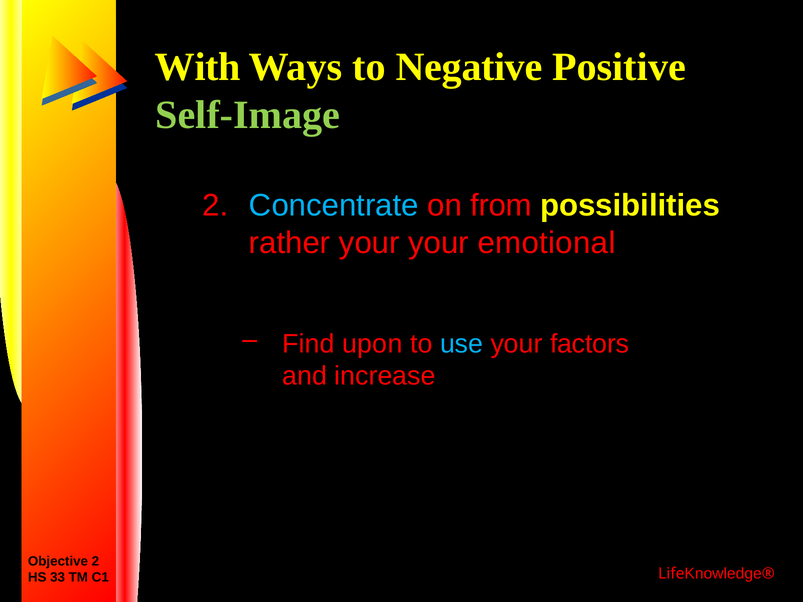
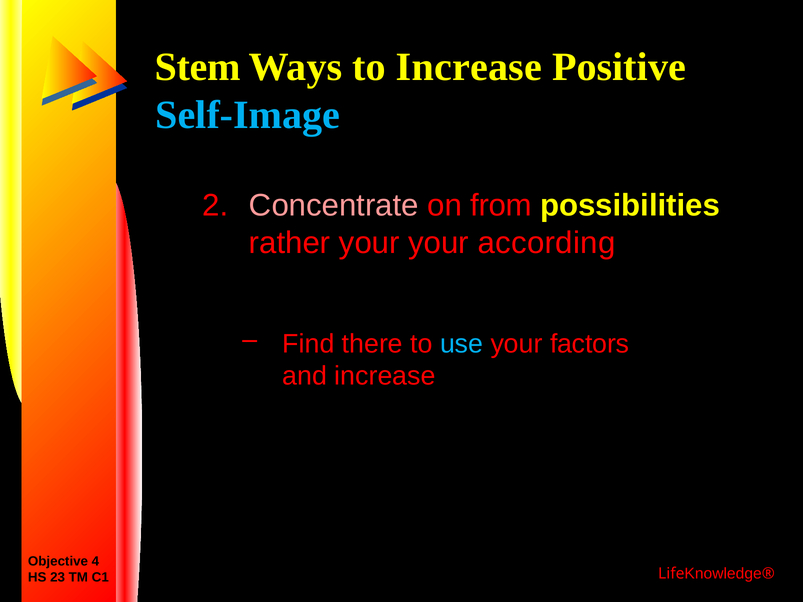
With: With -> Stem (198, 67)
to Negative: Negative -> Increase (469, 67)
Self-Image colour: light green -> light blue (248, 115)
Concentrate colour: light blue -> pink (334, 206)
emotional: emotional -> according (547, 243)
upon: upon -> there (372, 344)
Objective 2: 2 -> 4 (95, 562)
33: 33 -> 23 (58, 578)
